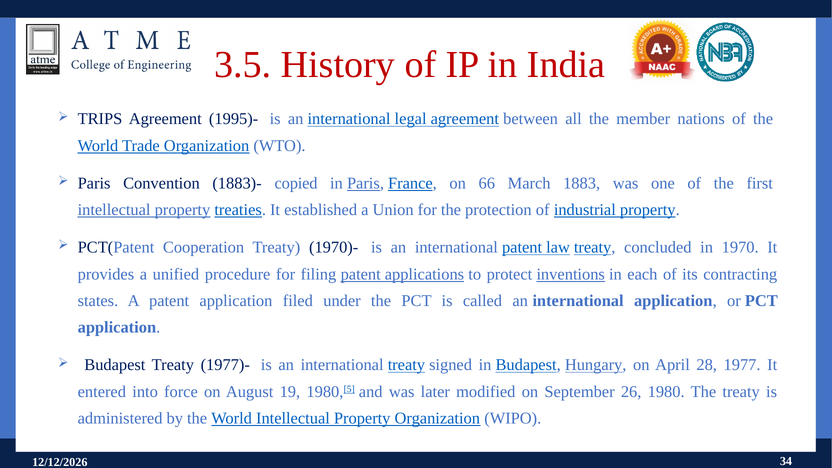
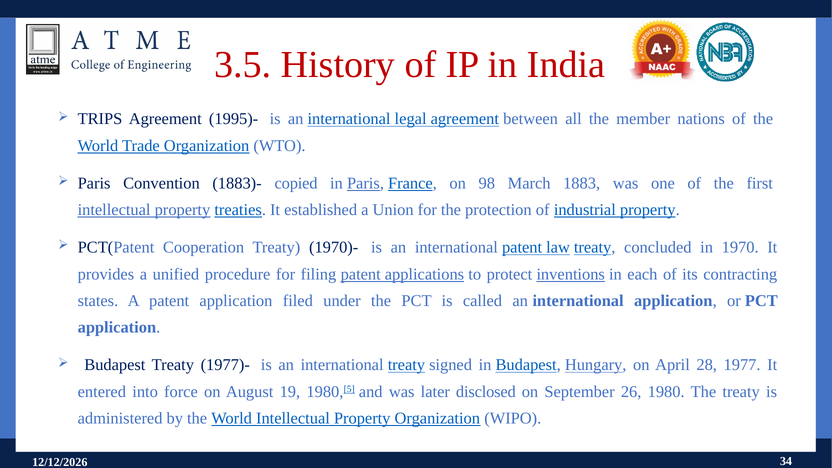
66: 66 -> 98 (487, 183)
modified: modified -> disclosed (486, 392)
